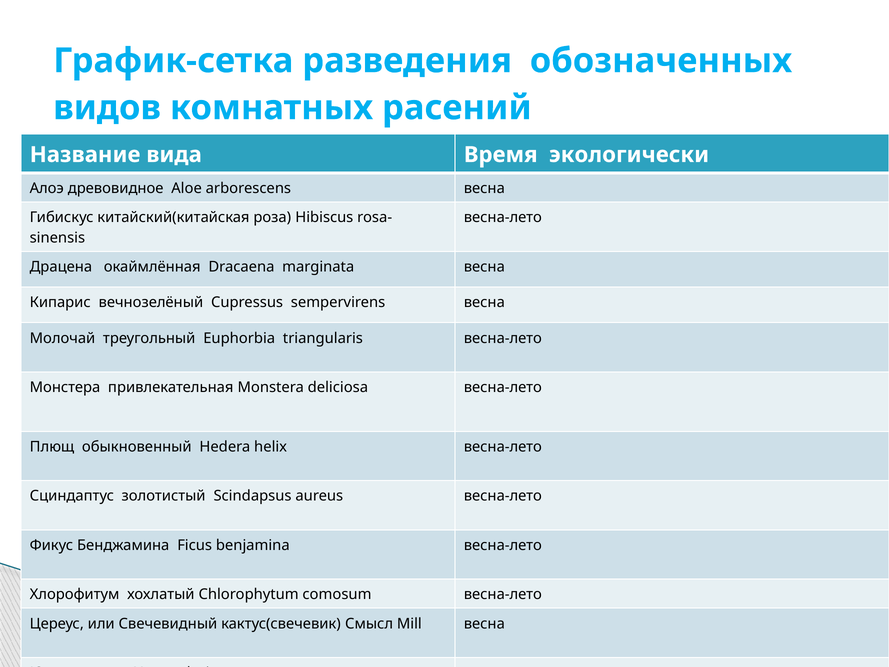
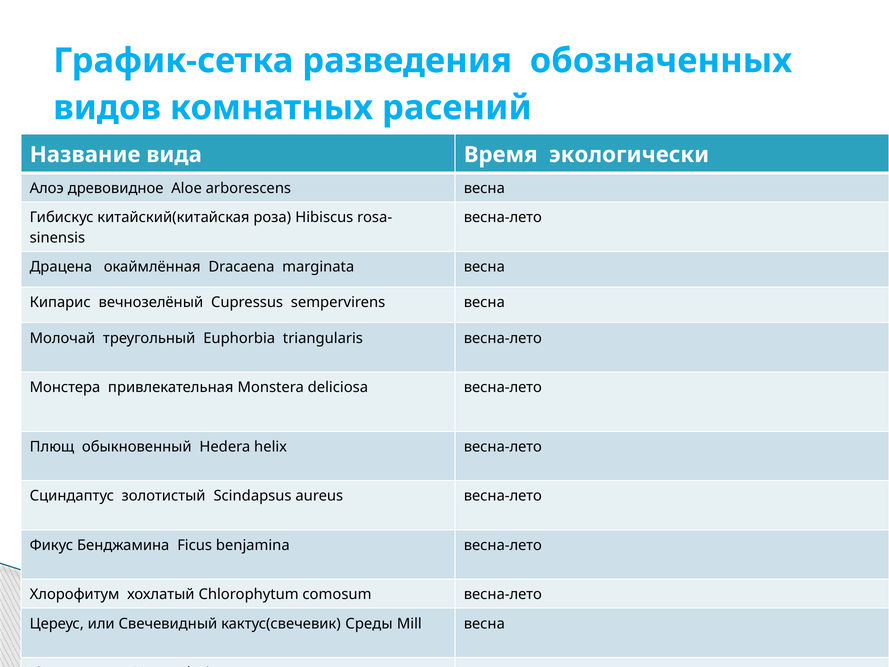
Смысл: Смысл -> Среды (369, 623)
